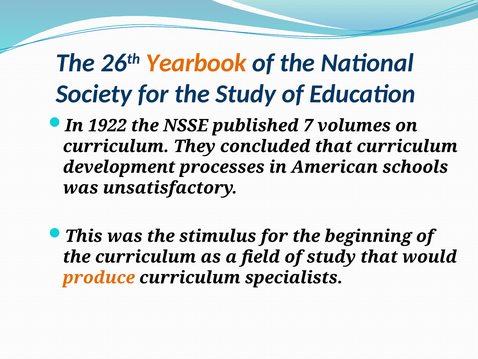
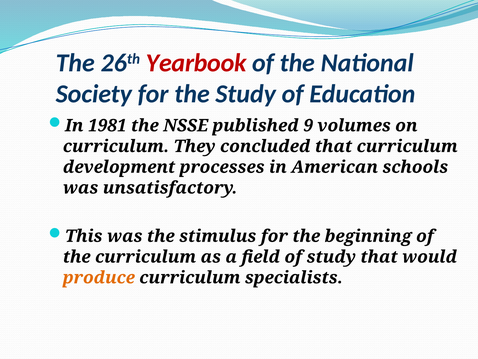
Yearbook colour: orange -> red (196, 63)
1922: 1922 -> 1981 (107, 125)
7: 7 -> 9 (308, 125)
